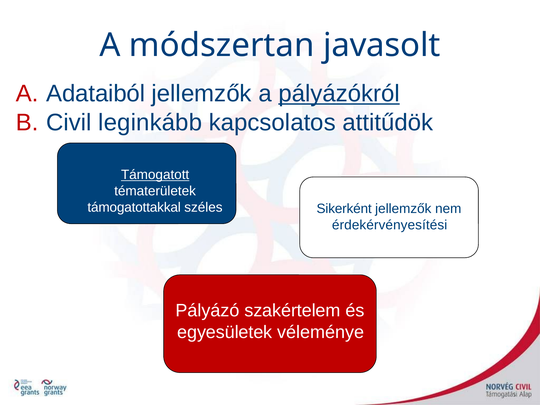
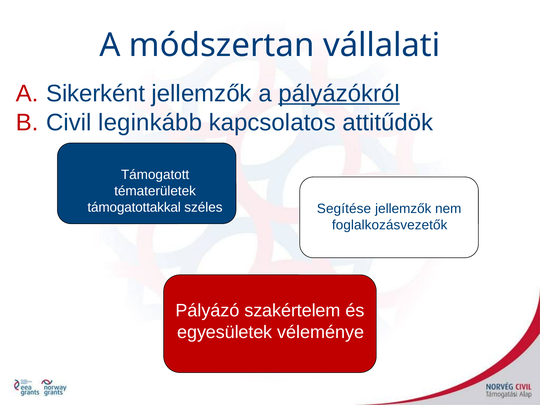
javasolt: javasolt -> vállalati (382, 45)
Adataiból: Adataiból -> Sikerként (96, 94)
Támogatott underline: present -> none (155, 175)
Sikerként: Sikerként -> Segítése (344, 209)
érdekérvényesítési: érdekérvényesítési -> foglalkozásvezetők (390, 225)
